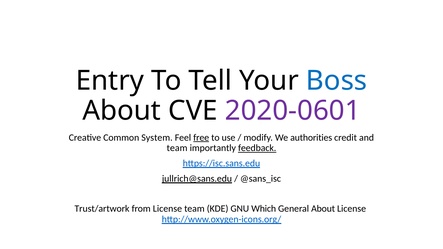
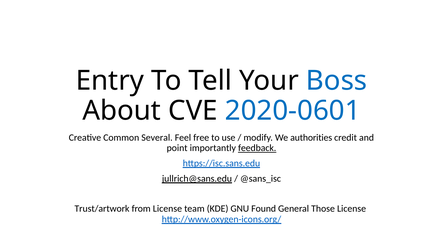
2020-0601 colour: purple -> blue (293, 111)
System: System -> Several (157, 138)
free underline: present -> none (201, 138)
team: team -> point (177, 148)
Which: Which -> Found (264, 209)
General About: About -> Those (323, 209)
